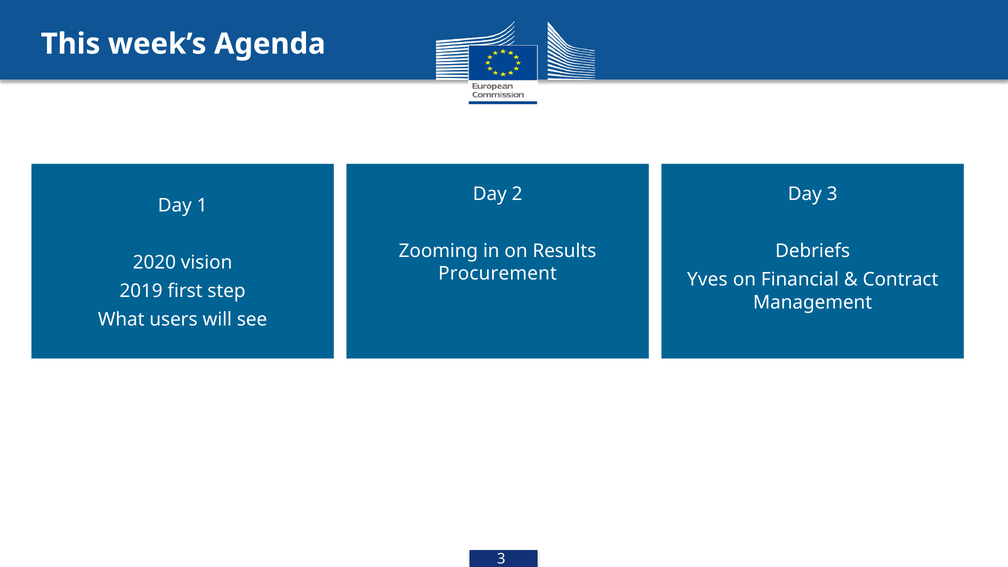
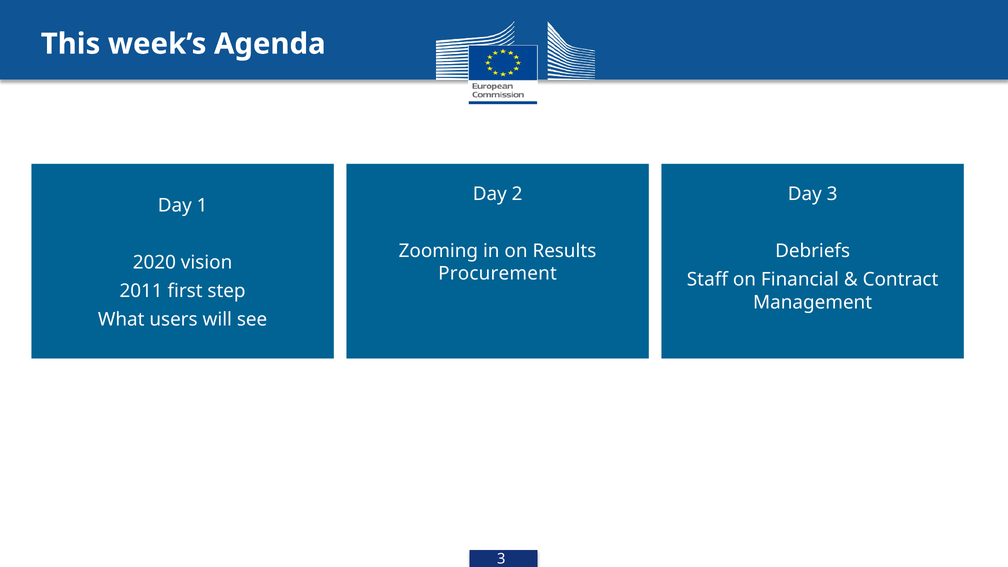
Yves: Yves -> Staff (707, 280)
2019: 2019 -> 2011 (141, 291)
